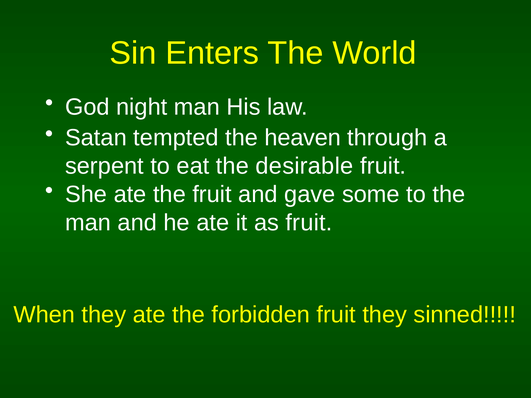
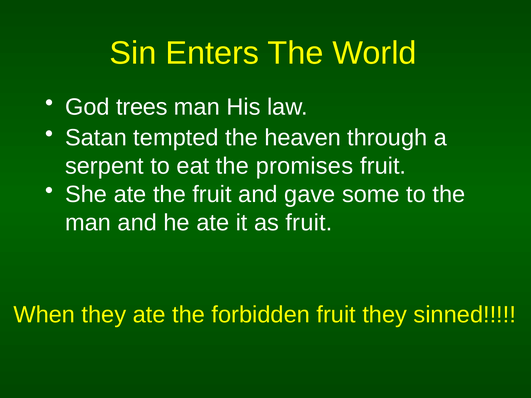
night: night -> trees (142, 107)
desirable: desirable -> promises (304, 166)
